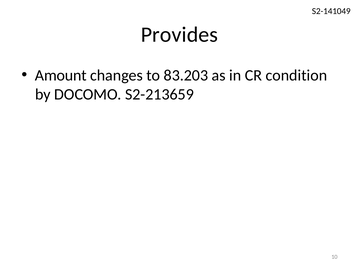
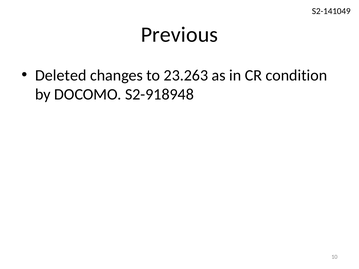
Provides: Provides -> Previous (179, 35)
Amount: Amount -> Deleted (61, 75)
83.203: 83.203 -> 23.263 (186, 75)
S2-213659: S2-213659 -> S2-918948 (159, 94)
